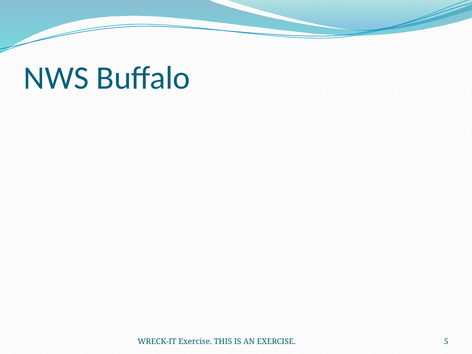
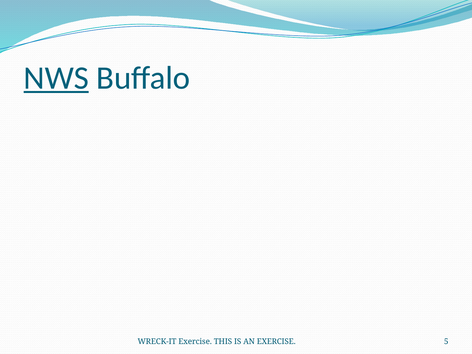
NWS underline: none -> present (56, 78)
